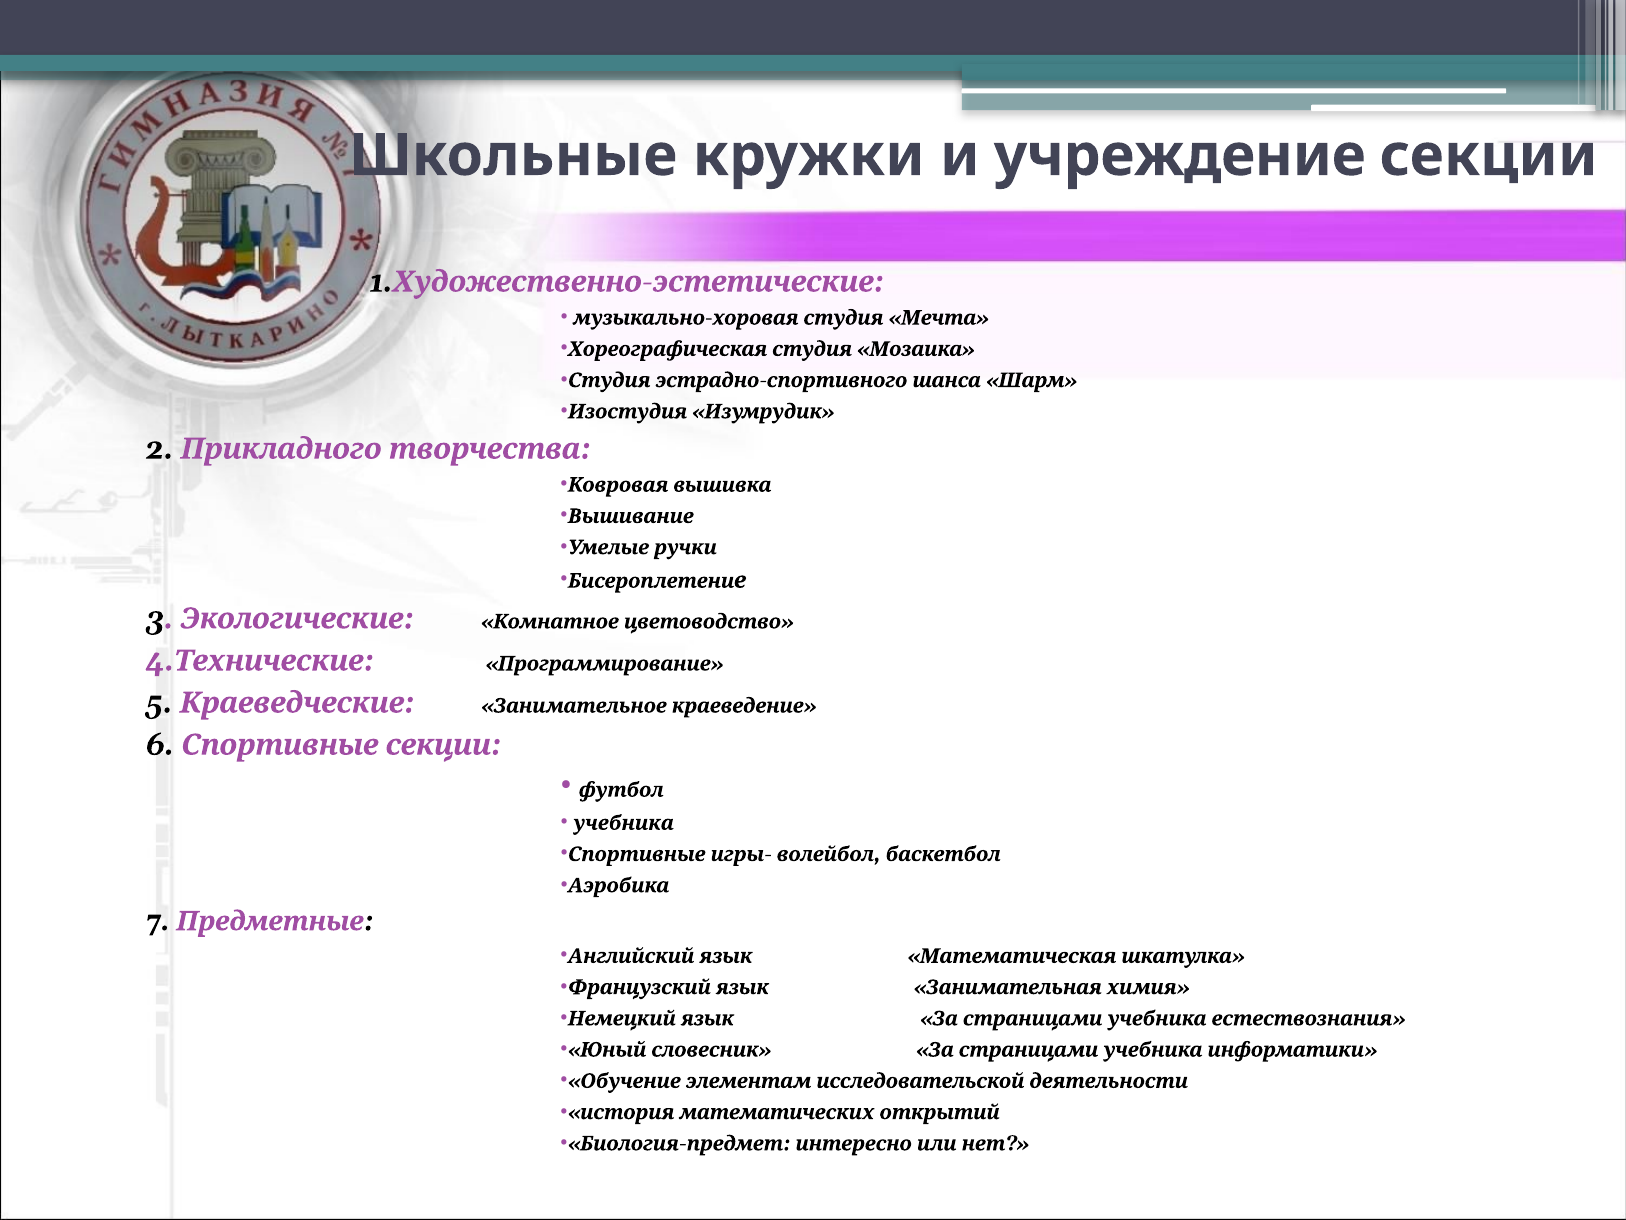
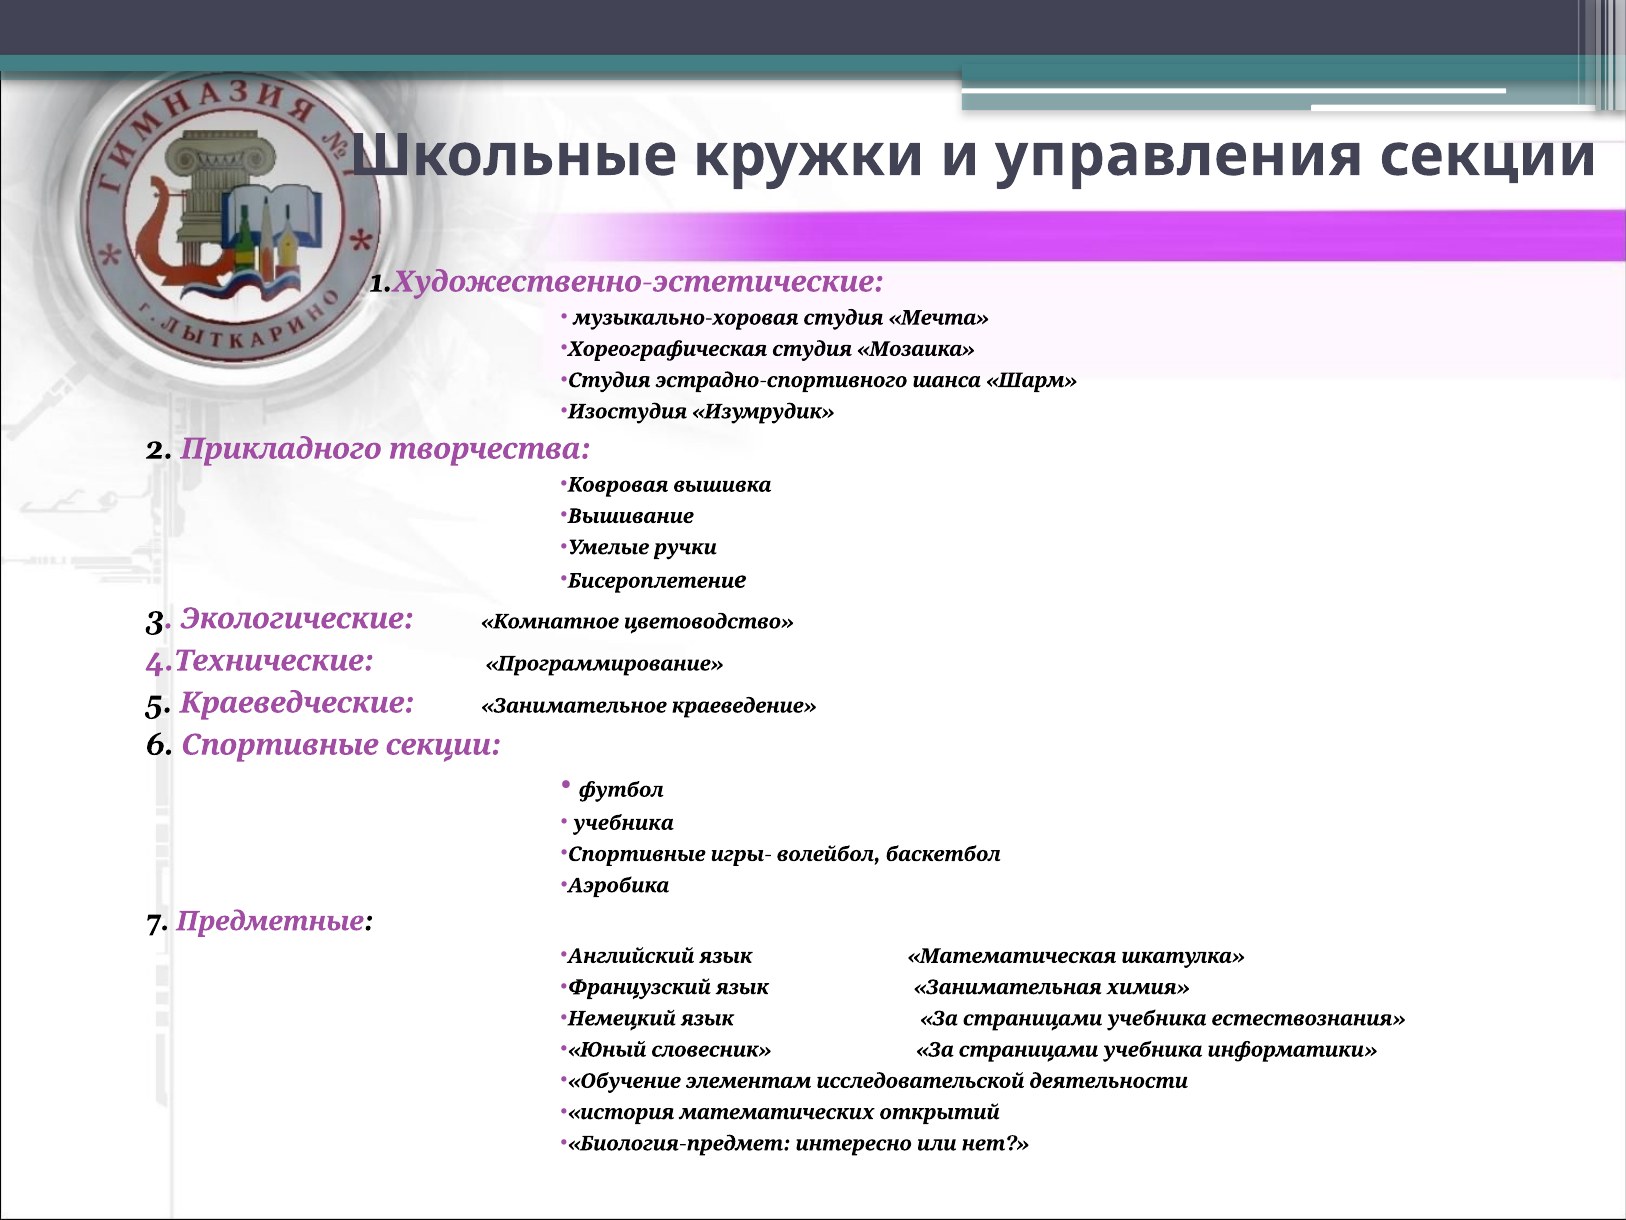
учреждение: учреждение -> управления (1179, 156)
